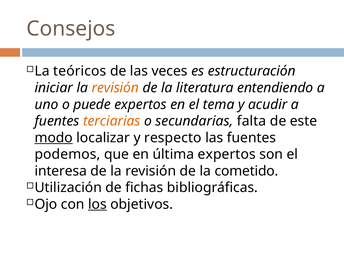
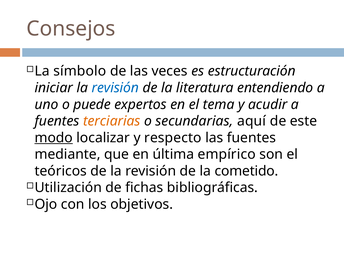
teóricos: teóricos -> símbolo (80, 71)
revisión colour: orange -> blue (115, 88)
falta: falta -> aquí (252, 121)
podemos: podemos -> mediante (68, 154)
última expertos: expertos -> empírico (227, 154)
interesa: interesa -> teóricos (61, 171)
los underline: present -> none (97, 204)
